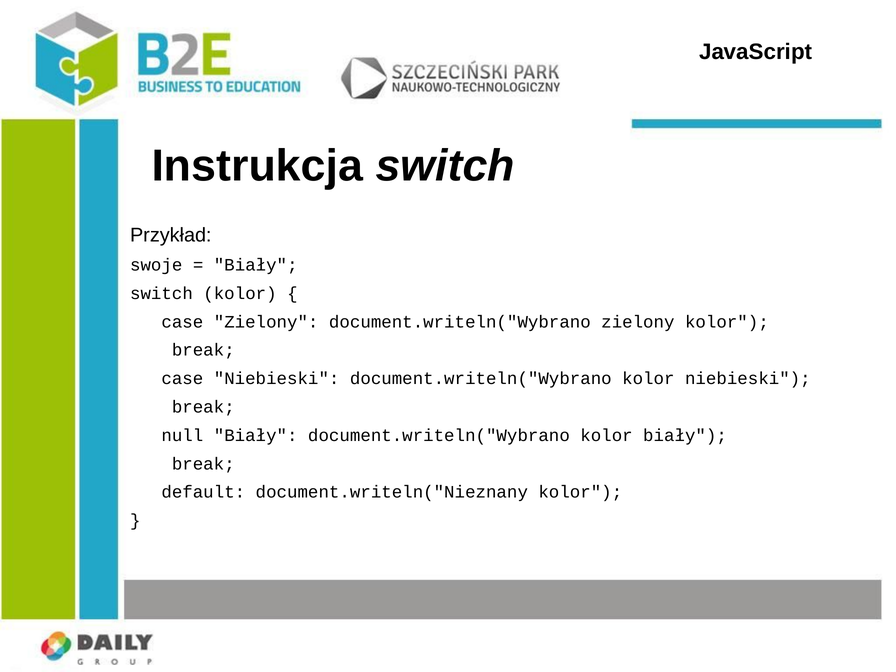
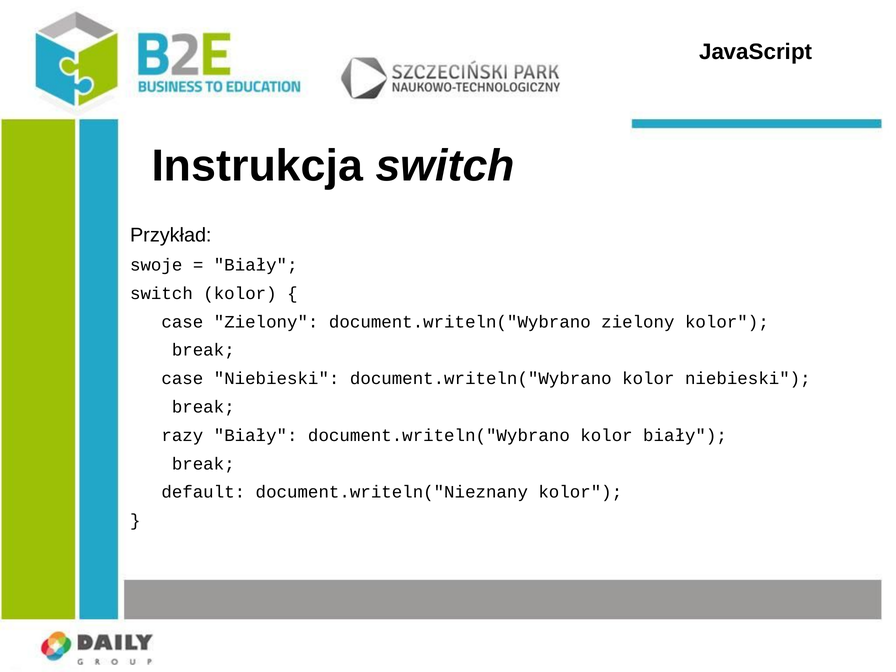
null: null -> razy (182, 435)
